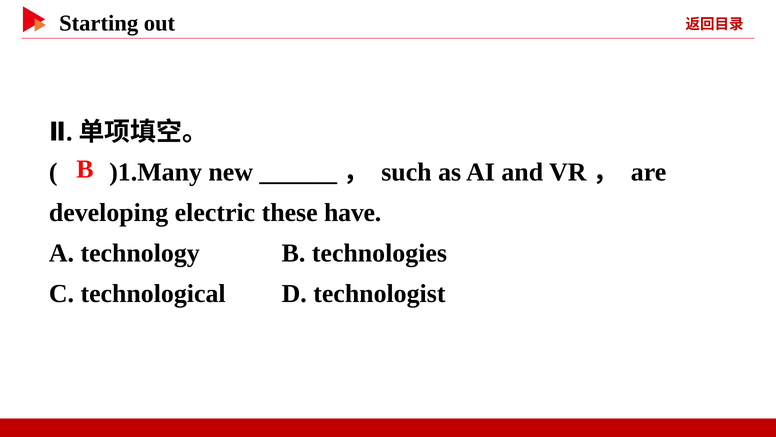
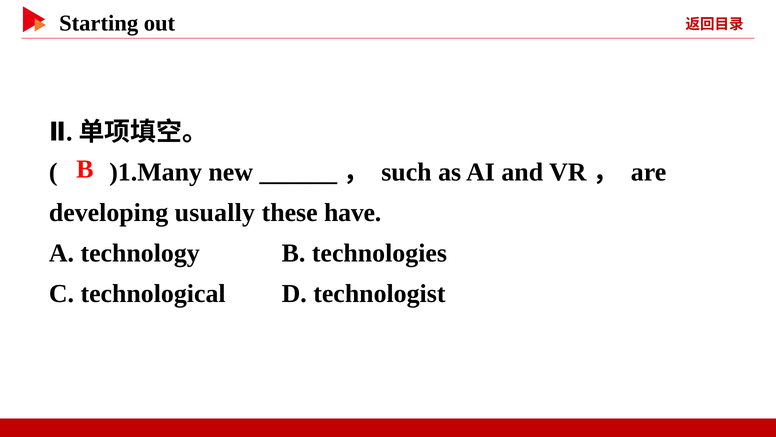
electric: electric -> usually (215, 213)
